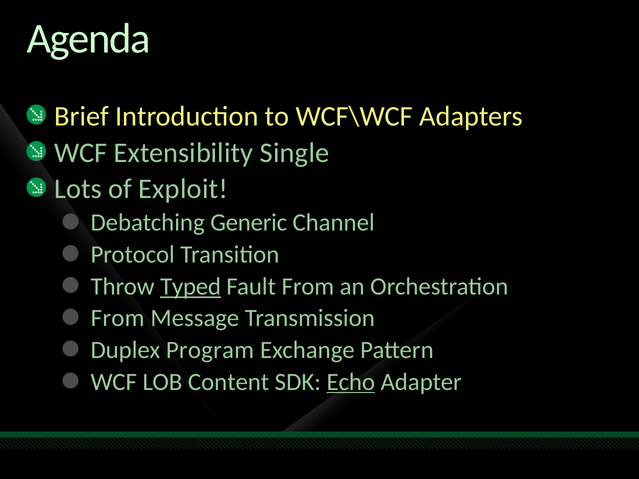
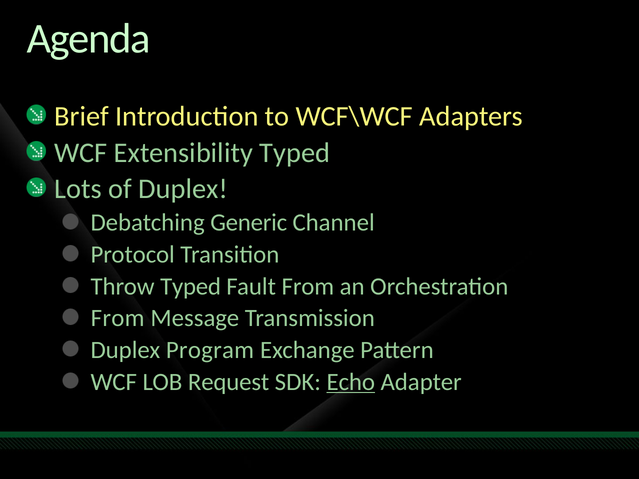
Extensibility Single: Single -> Typed (295, 153)
of Exploit: Exploit -> Duplex (183, 189)
Typed underline: present -> none (191, 287)
Content: Content -> Request (229, 382)
